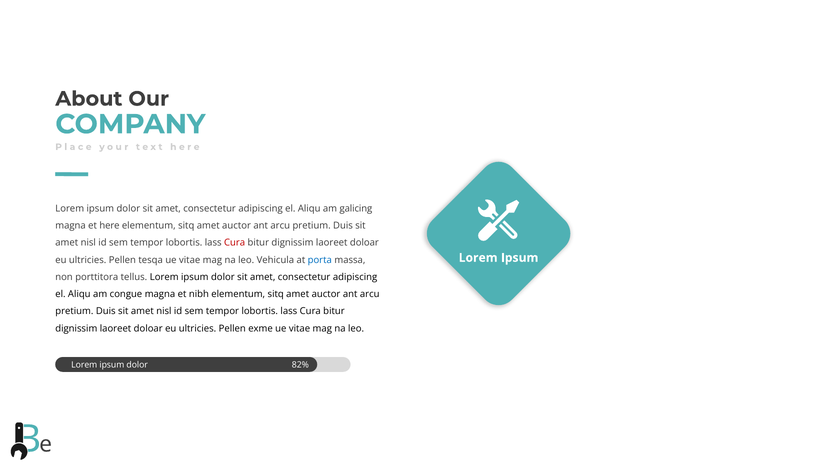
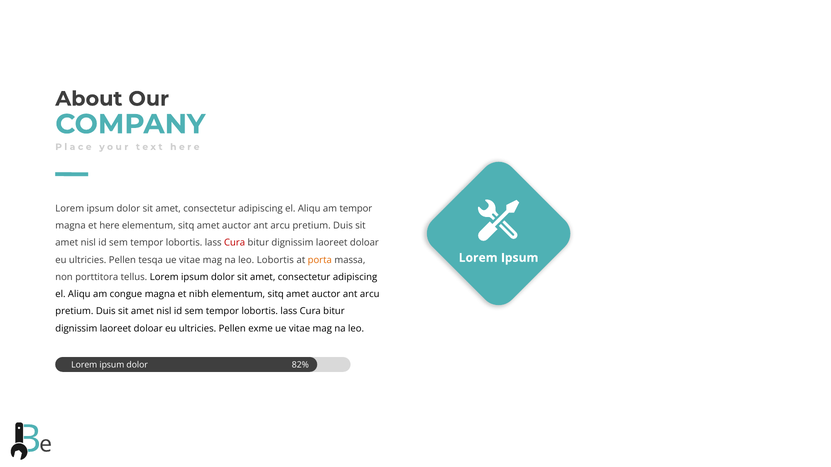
am galicing: galicing -> tempor (356, 209)
leo Vehicula: Vehicula -> Lobortis (275, 260)
porta colour: blue -> orange (320, 260)
